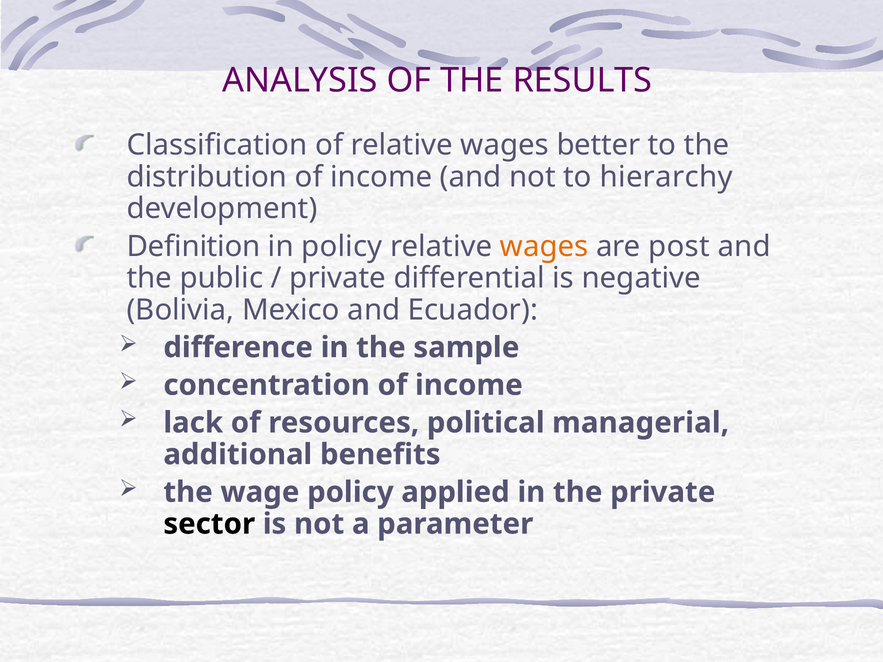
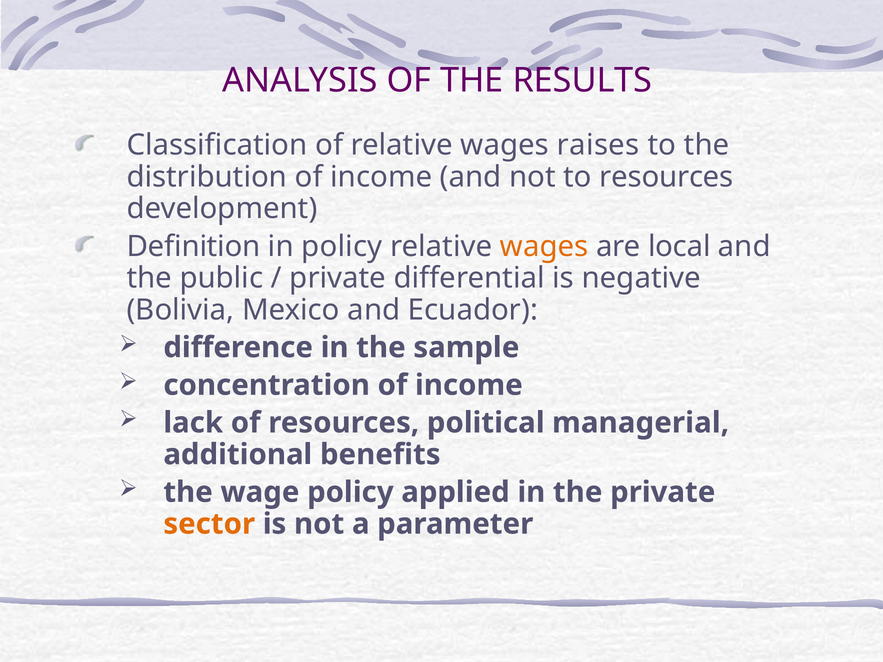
better: better -> raises (598, 145)
to hierarchy: hierarchy -> resources (666, 177)
post: post -> local (679, 246)
sector colour: black -> orange (209, 524)
